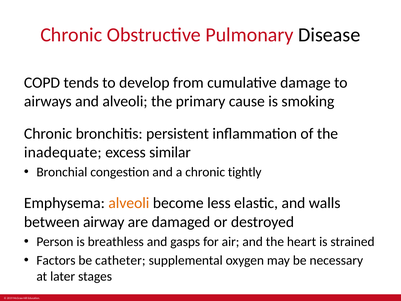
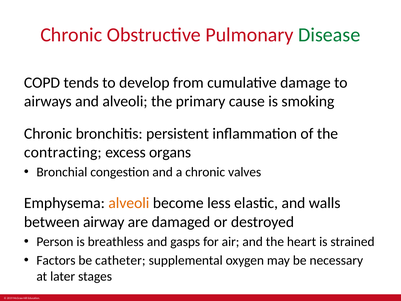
Disease colour: black -> green (329, 35)
inadequate: inadequate -> contracting (63, 152)
similar: similar -> organs (170, 152)
tightly: tightly -> valves (245, 172)
